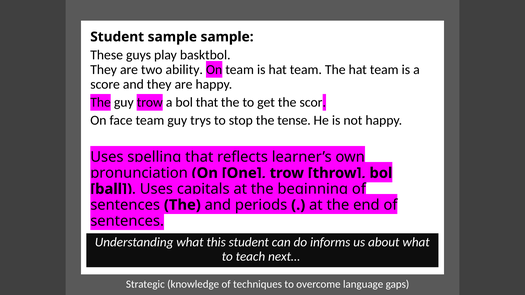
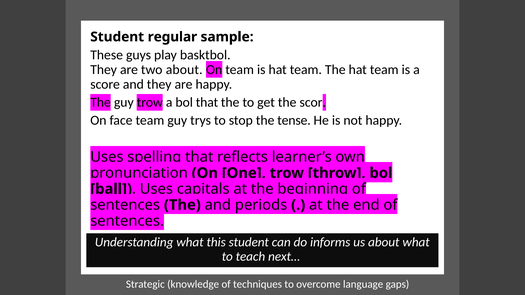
Student sample: sample -> regular (172, 37)
two ability: ability -> about (184, 70)
